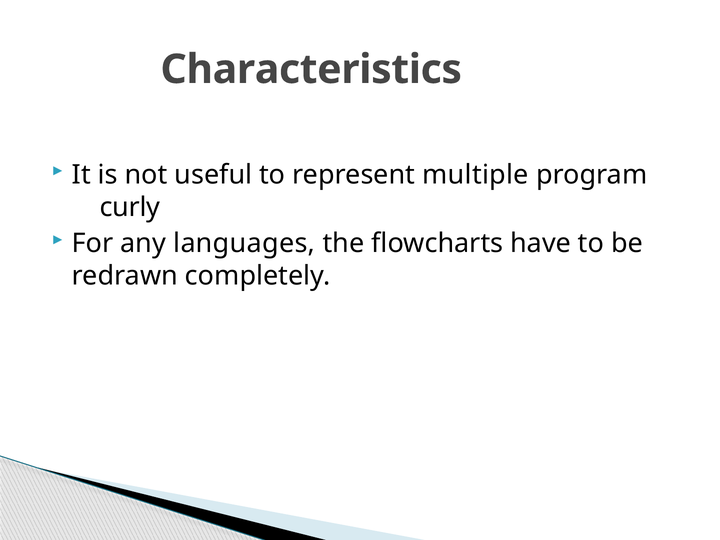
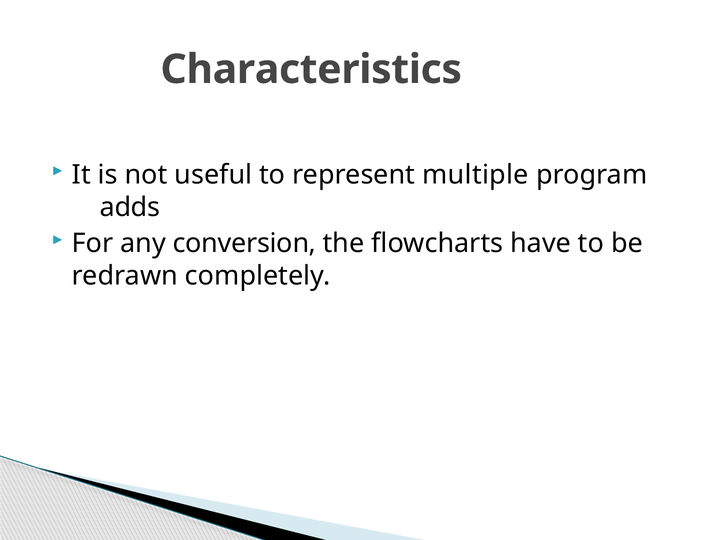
curly: curly -> adds (130, 207)
languages: languages -> conversion (244, 244)
